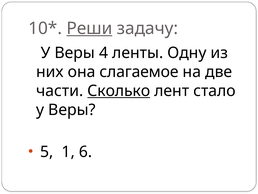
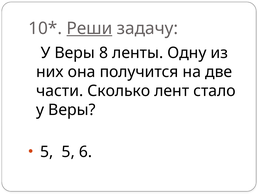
4: 4 -> 8 (104, 53)
слагаемое: слагаемое -> получится (139, 72)
Сколько underline: present -> none (119, 91)
5 1: 1 -> 5 (68, 152)
